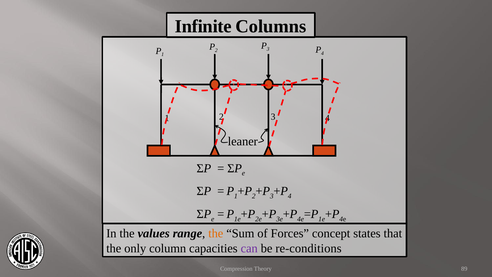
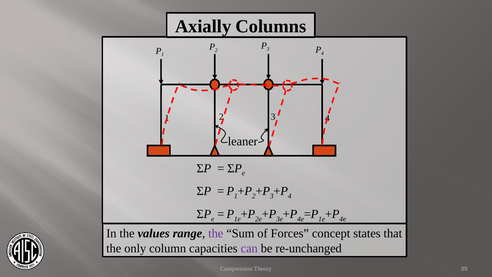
Infinite: Infinite -> Axially (203, 26)
the colour: orange -> purple (216, 233)
re-conditions: re-conditions -> re-unchanged (309, 248)
